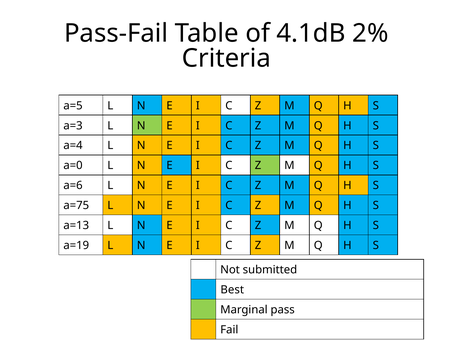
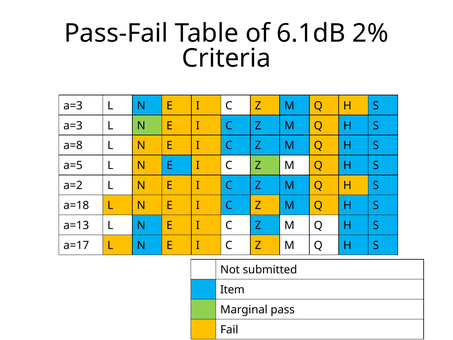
4.1dB: 4.1dB -> 6.1dB (311, 33)
a=5: a=5 -> a=3 (73, 106)
a=4: a=4 -> a=8 (73, 145)
a=0: a=0 -> a=5 (73, 165)
a=6: a=6 -> a=2 (73, 185)
a=75: a=75 -> a=18 (76, 205)
a=19: a=19 -> a=17 (76, 245)
Best: Best -> Item (232, 290)
